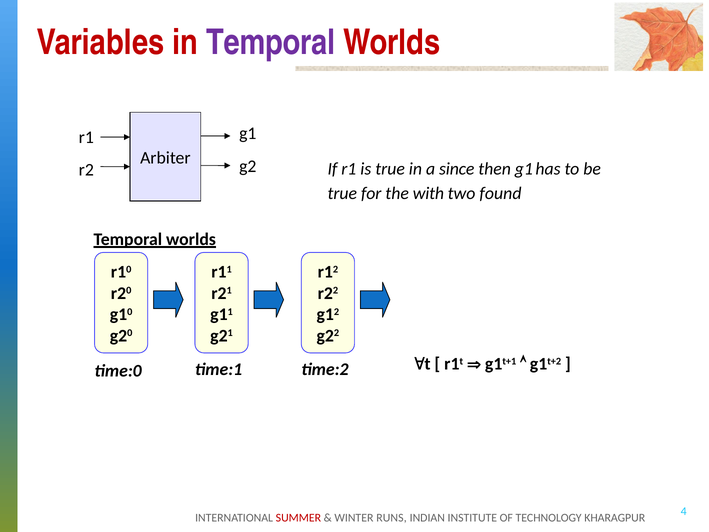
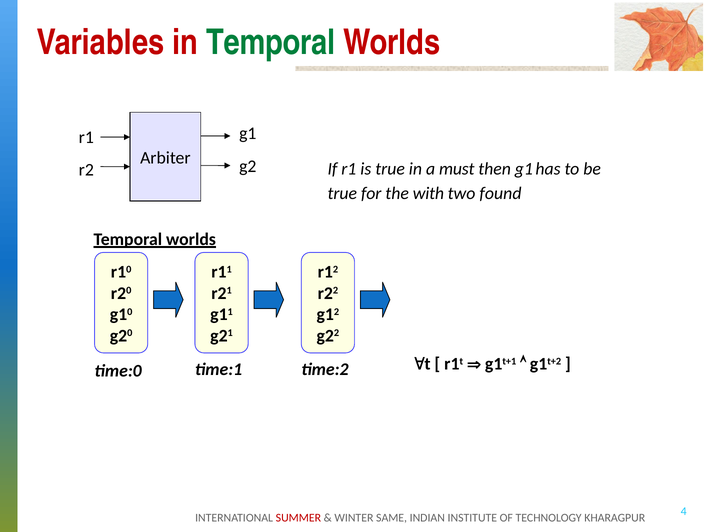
Temporal colour: purple -> green (271, 43)
since: since -> must (457, 169)
RUNS: RUNS -> SAME (392, 518)
